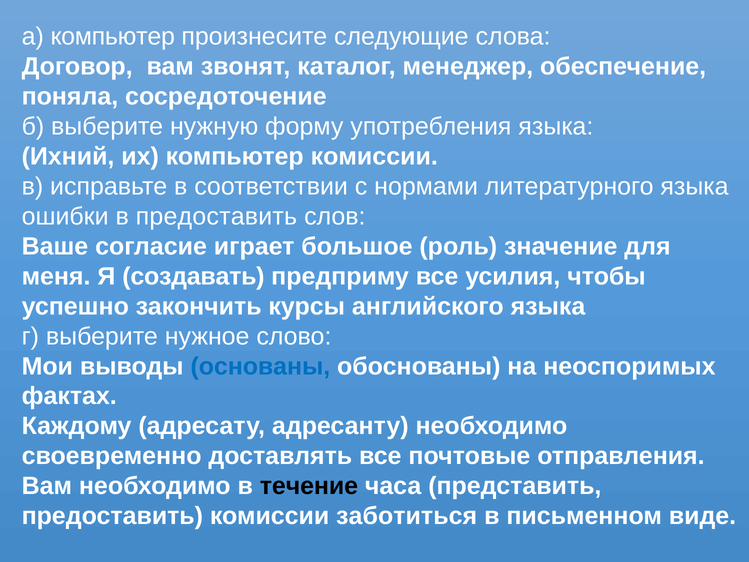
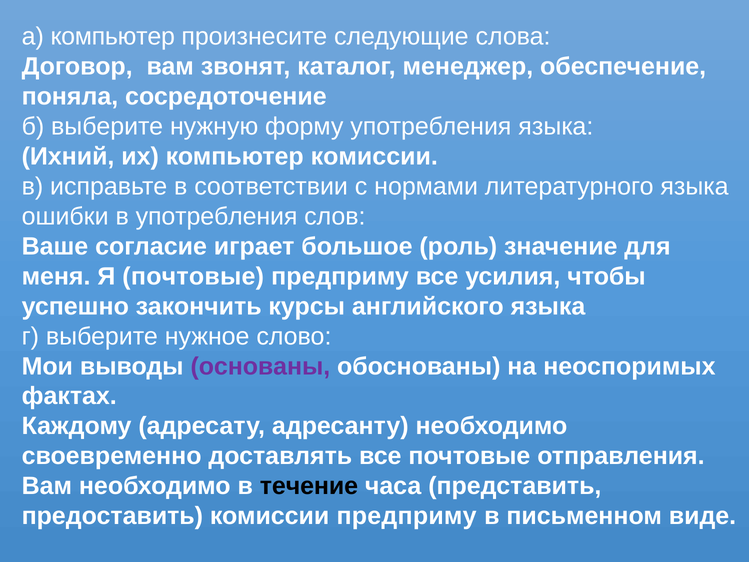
в предоставить: предоставить -> употребления (217, 216)
Я создавать: создавать -> почтовые (193, 276)
основаны colour: blue -> purple (260, 366)
комиссии заботиться: заботиться -> предприму (407, 516)
